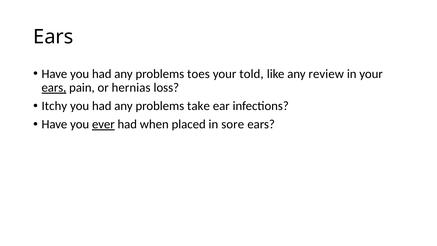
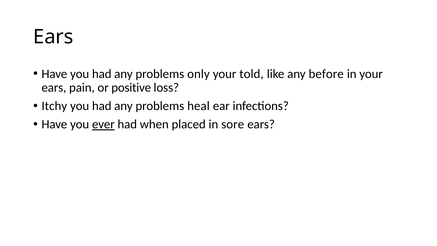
toes: toes -> only (198, 74)
review: review -> before (326, 74)
ears underline: present -> none (54, 88)
hernias: hernias -> positive (131, 88)
take: take -> heal (198, 106)
